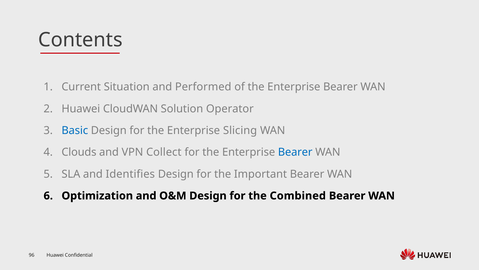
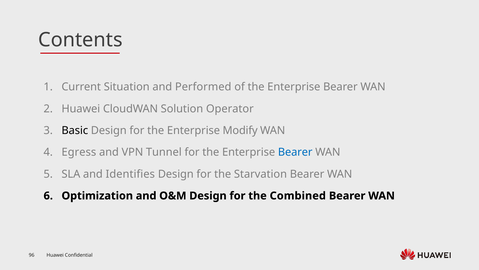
Basic colour: blue -> black (75, 130)
Slicing: Slicing -> Modify (240, 130)
Clouds: Clouds -> Egress (79, 152)
Collect: Collect -> Tunnel (164, 152)
Important: Important -> Starvation (260, 174)
